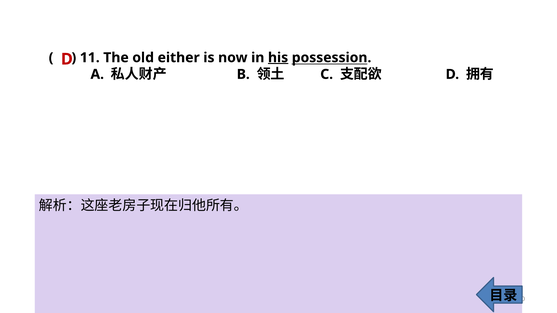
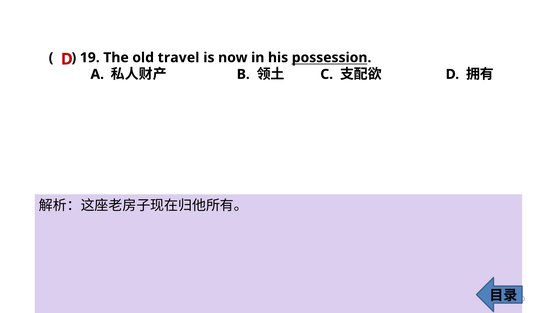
11: 11 -> 19 (90, 58)
either: either -> travel (179, 58)
his underline: present -> none (278, 58)
